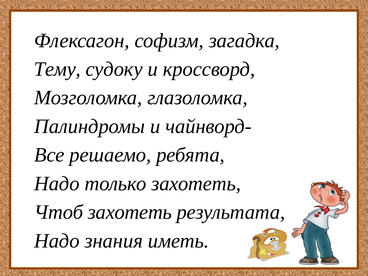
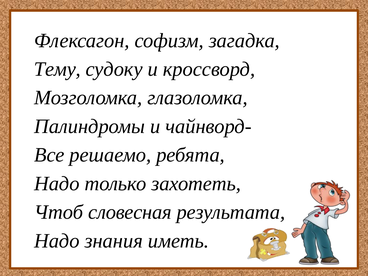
Чтоб захотеть: захотеть -> словесная (130, 212)
